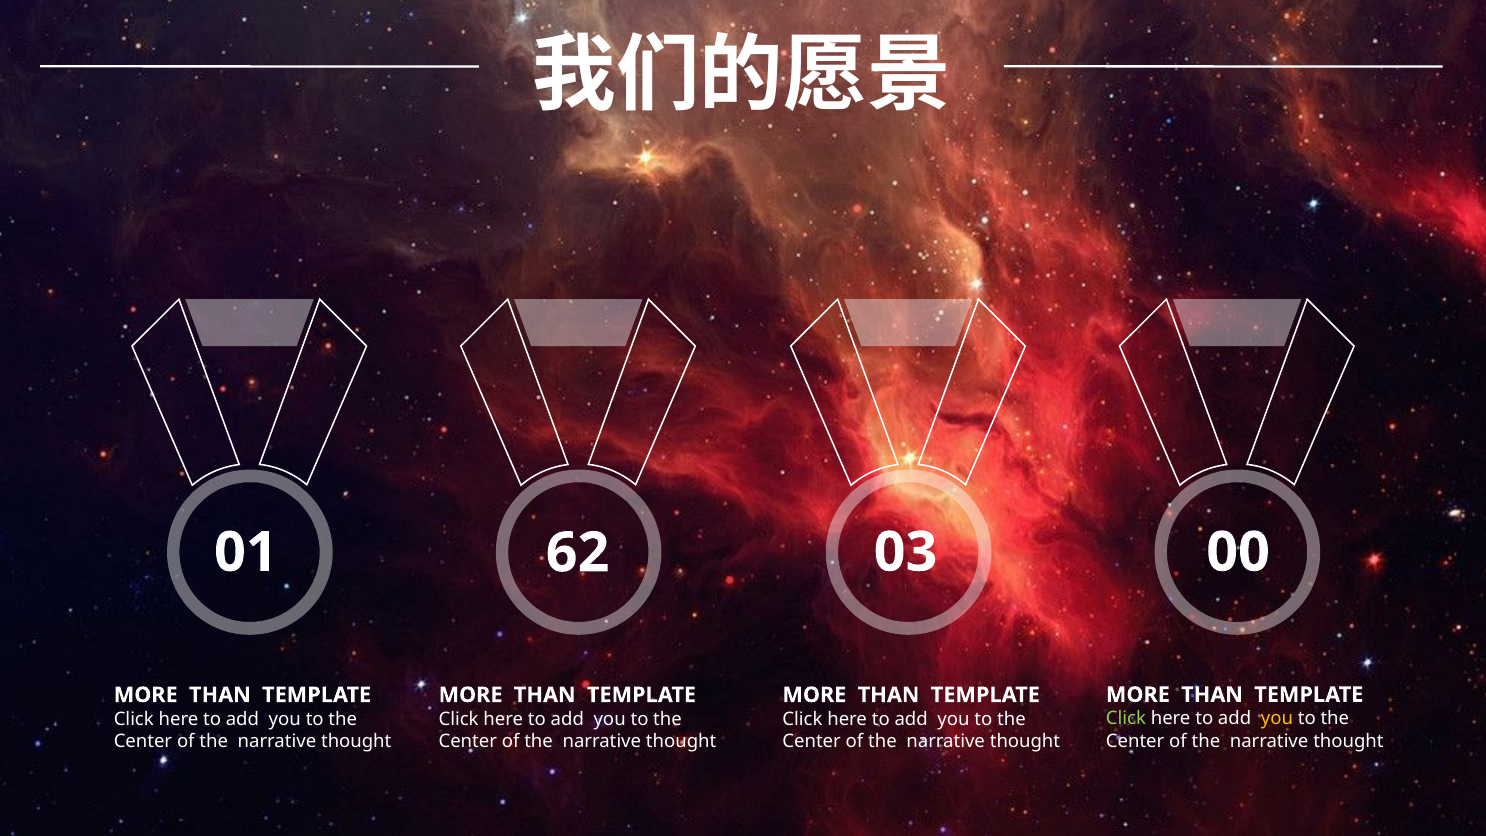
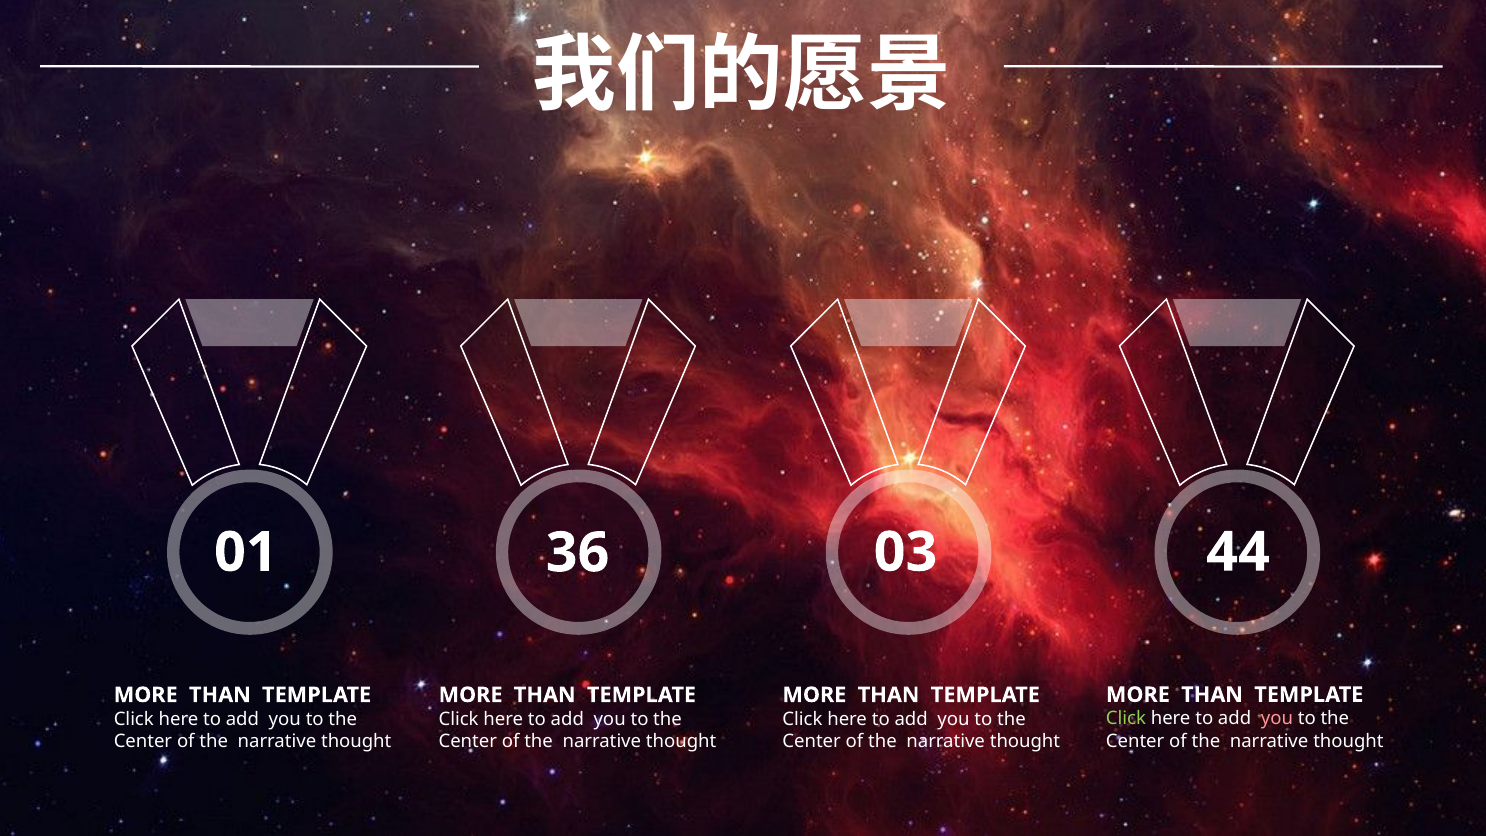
62: 62 -> 36 (578, 553)
00: 00 -> 44 (1238, 552)
you colour: yellow -> pink (1277, 719)
